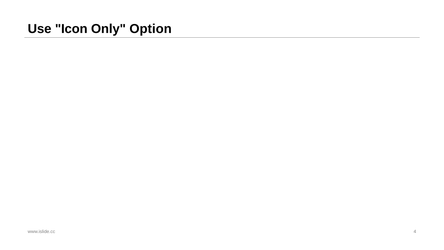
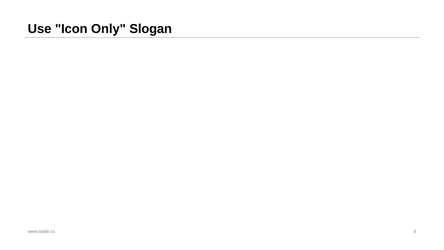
Option: Option -> Slogan (151, 29)
